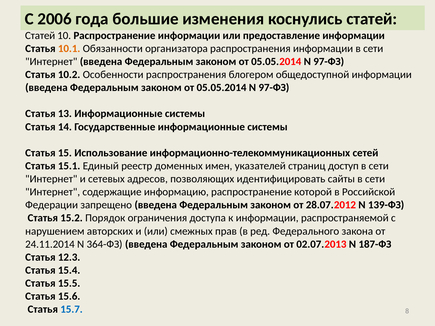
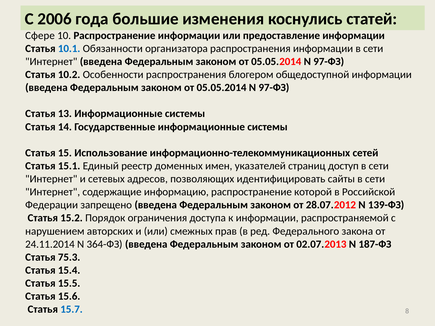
Статей: Статей -> Сфере (40, 36)
10.1 colour: orange -> blue (69, 49)
12.3: 12.3 -> 75.3 (69, 257)
